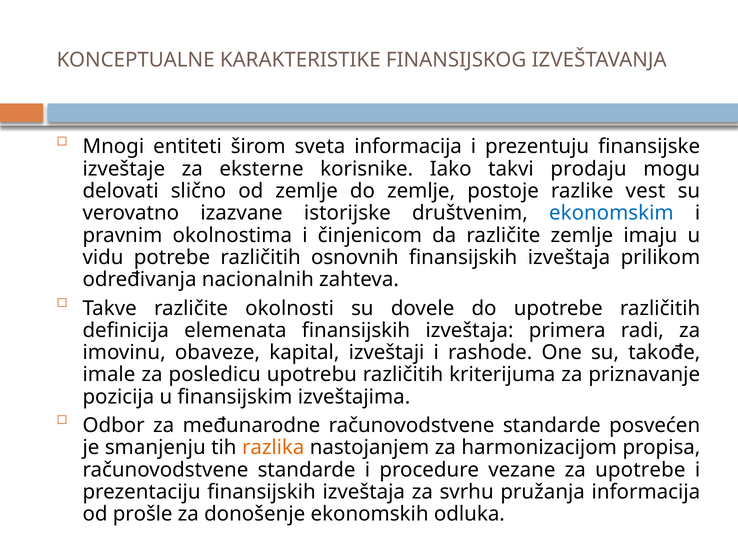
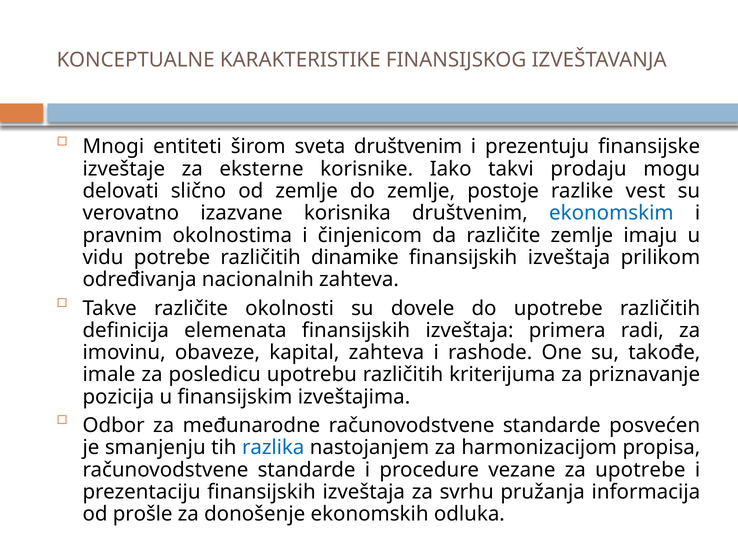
sveta informacija: informacija -> društvenim (408, 147)
istorijske: istorijske -> korisnika (347, 213)
osnovnih: osnovnih -> dinamike (355, 257)
kapital izveštaji: izveštaji -> zahteva (386, 352)
razlika colour: orange -> blue (273, 447)
